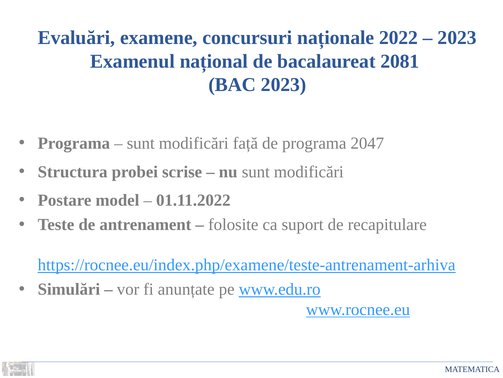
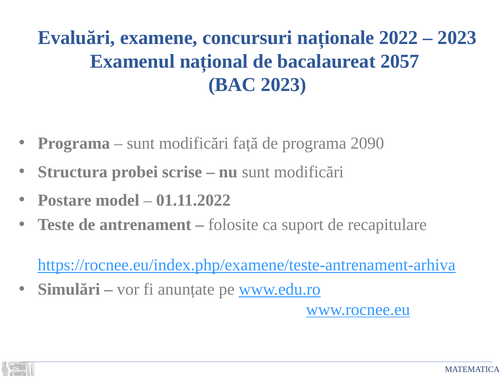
2081: 2081 -> 2057 (400, 61)
2047: 2047 -> 2090 (367, 143)
